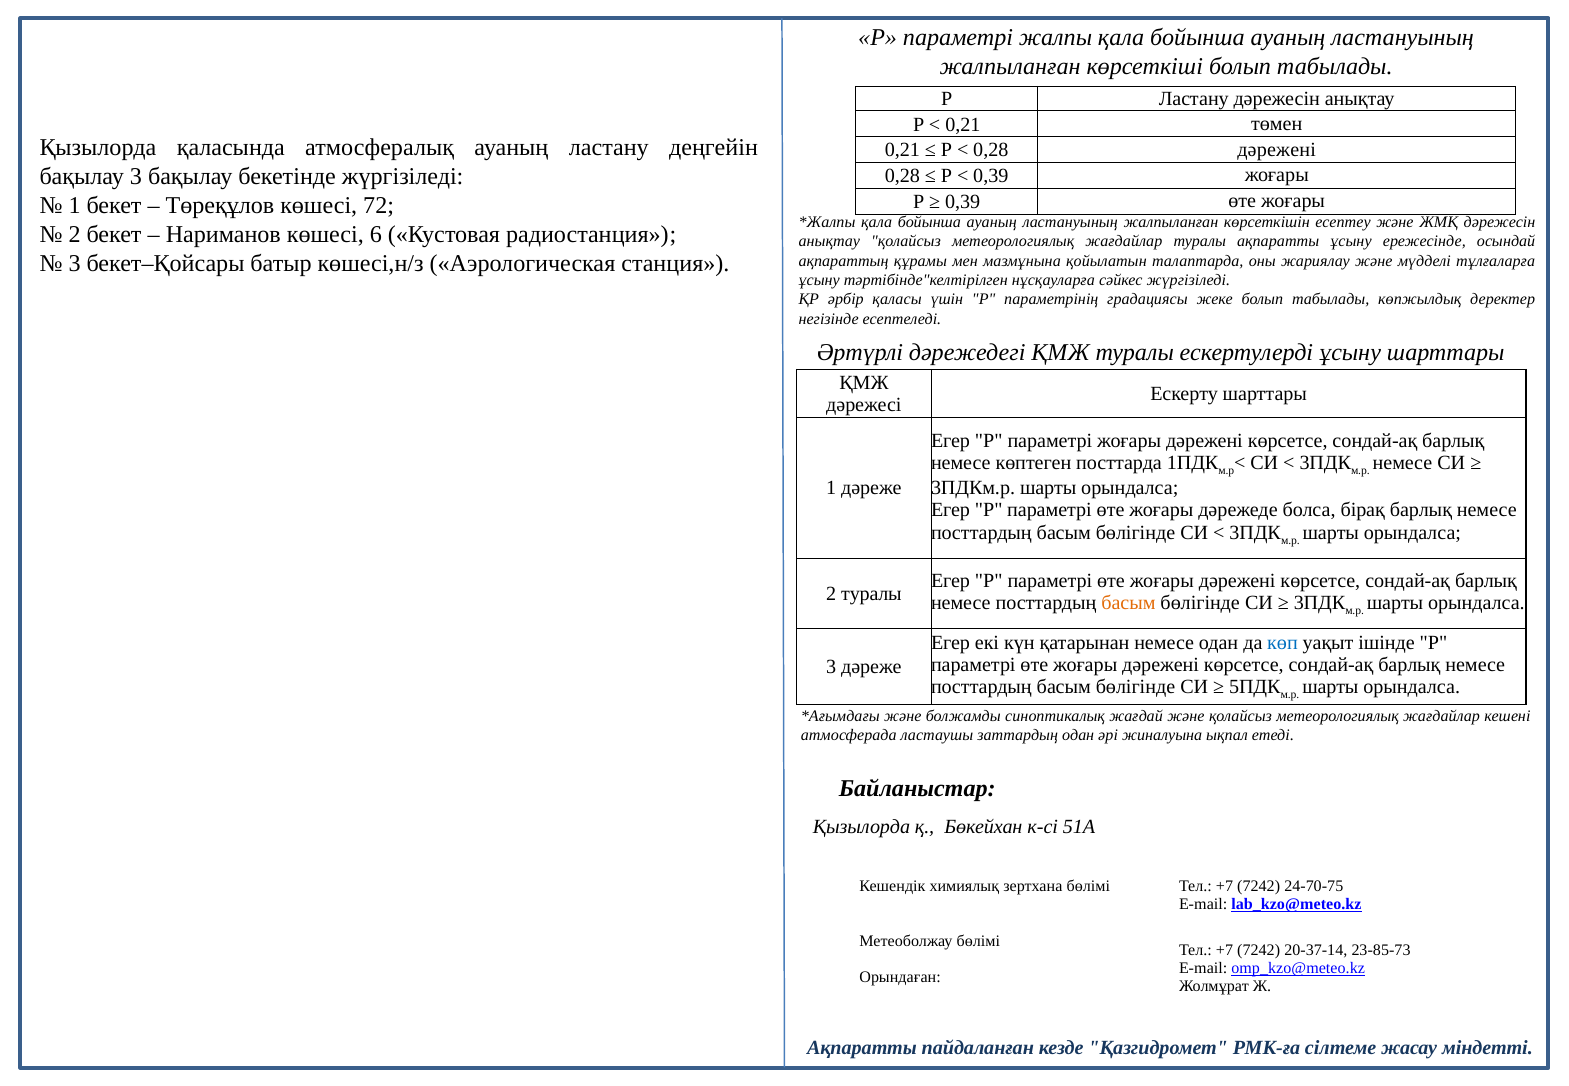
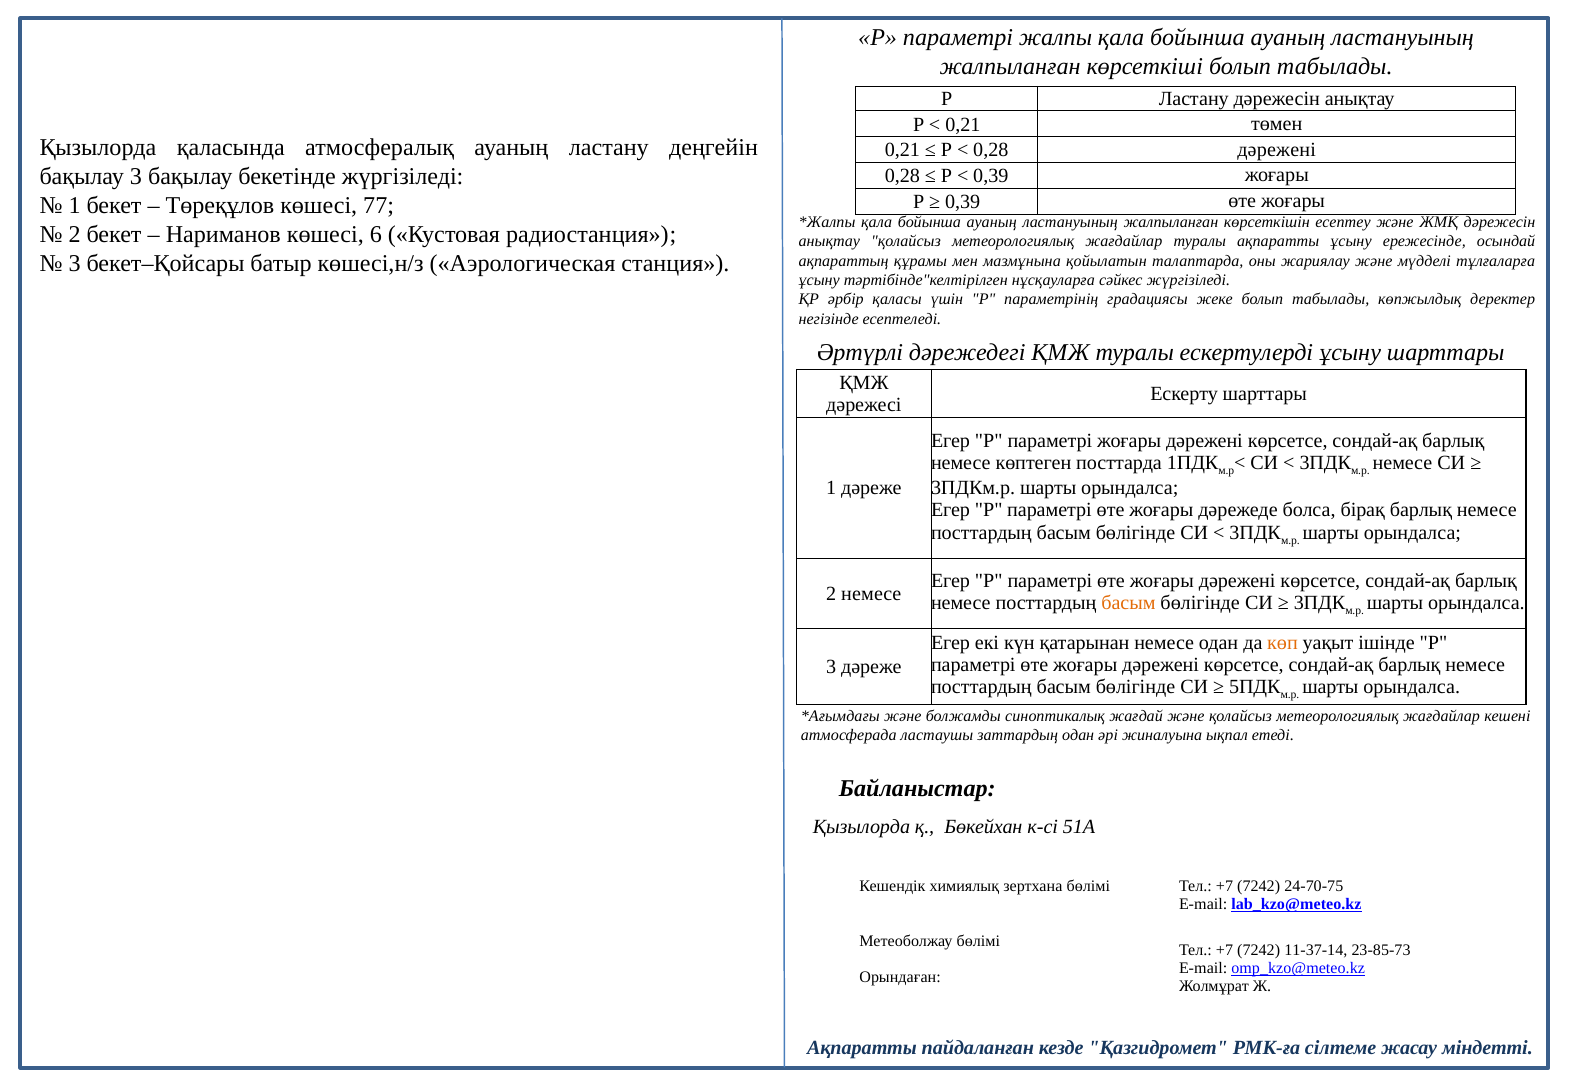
72: 72 -> 77 (379, 205)
2 туралы: туралы -> немесе (871, 594)
көп colour: blue -> orange (1283, 643)
20-37-14: 20-37-14 -> 11-37-14 (1316, 951)
